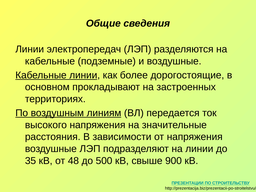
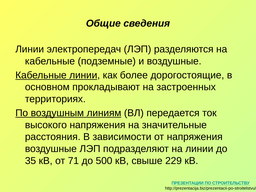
48: 48 -> 71 (73, 161)
900: 900 -> 229 (174, 161)
